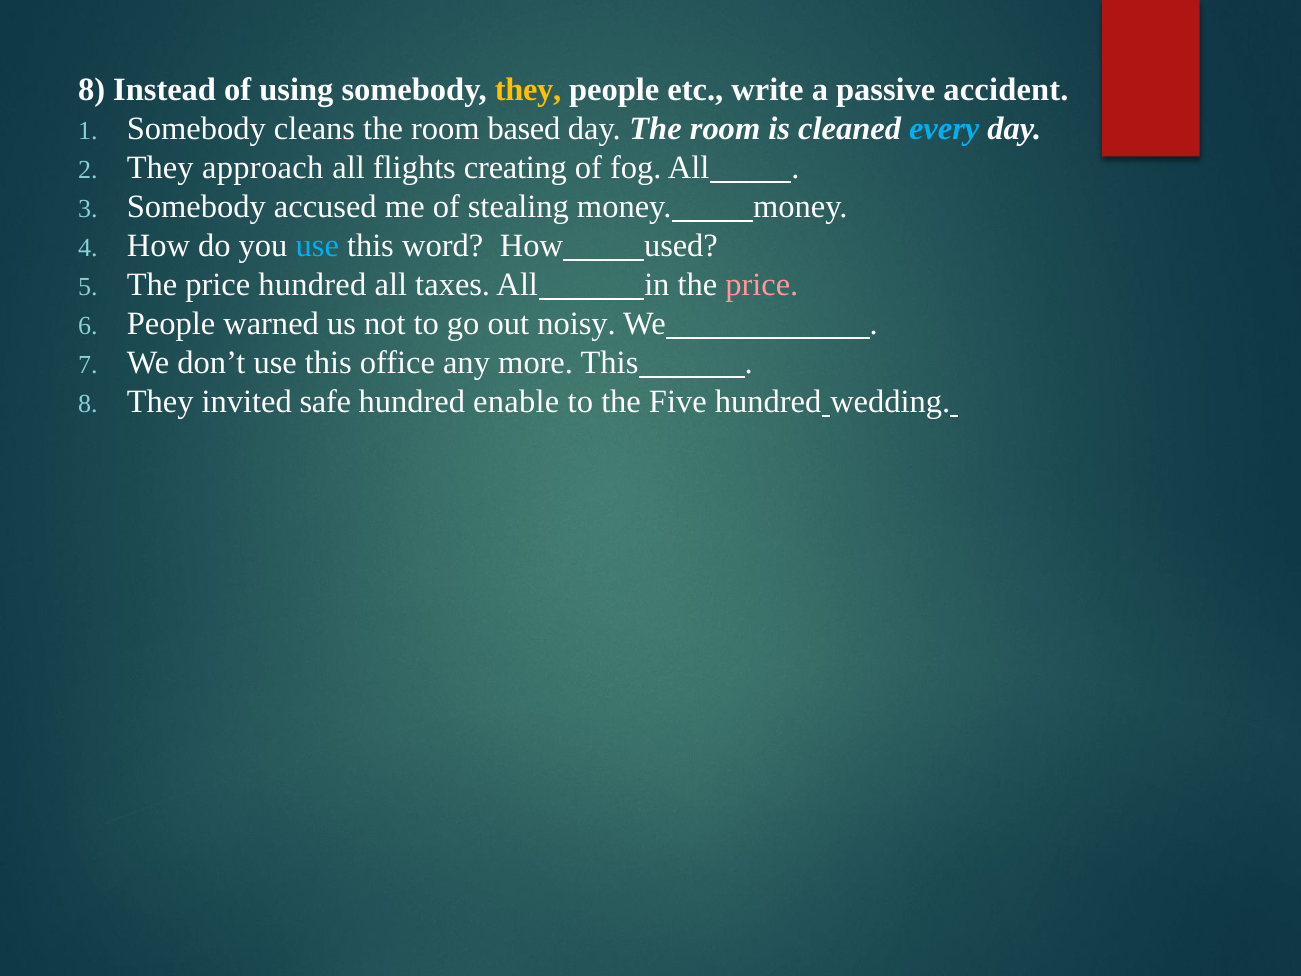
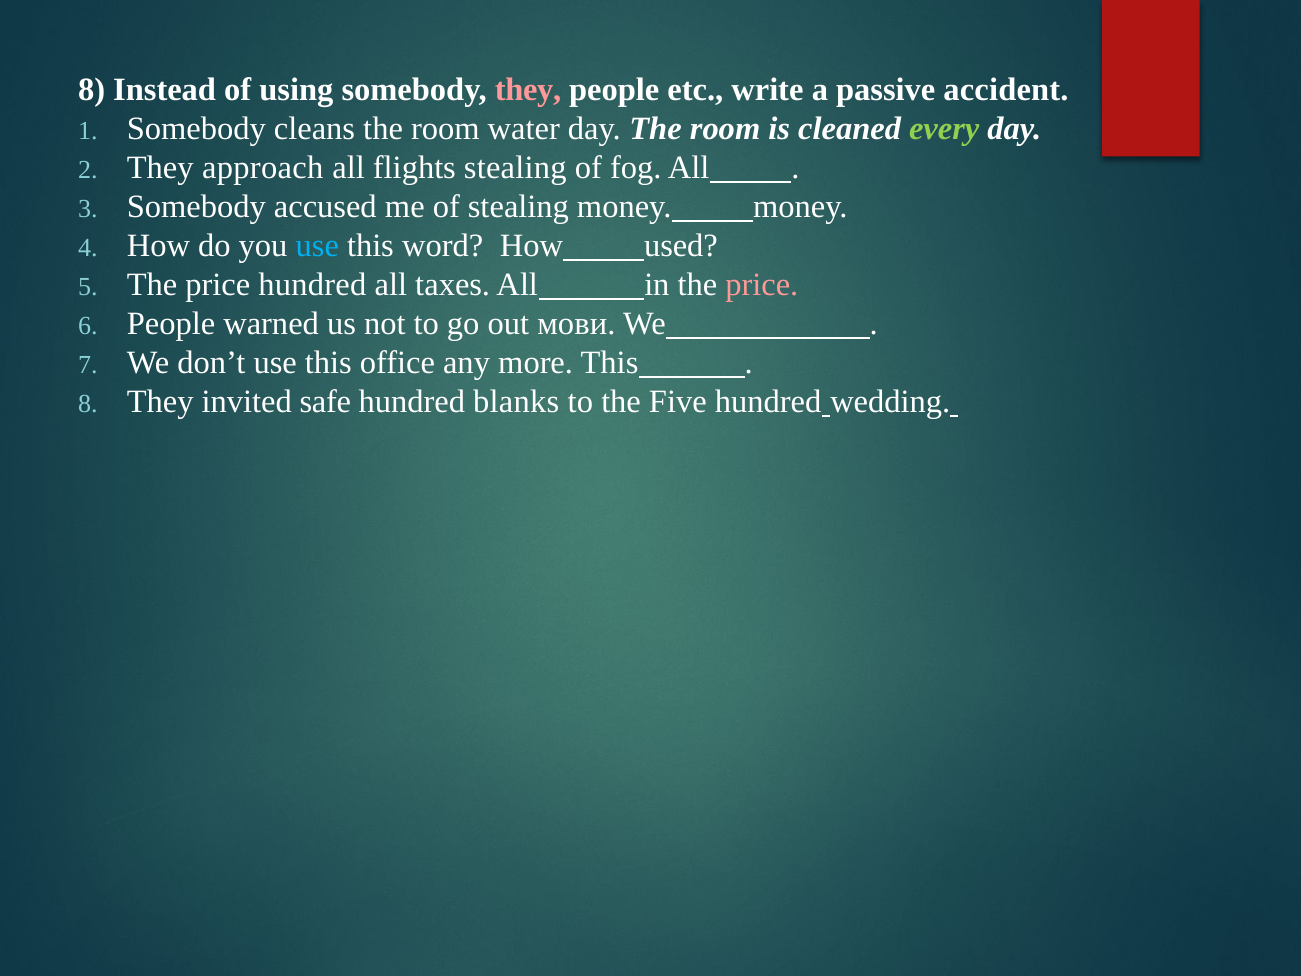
they colour: yellow -> pink (528, 89)
based: based -> water (524, 128)
every colour: light blue -> light green (944, 128)
flights creating: creating -> stealing (515, 167)
noisy: noisy -> мови (576, 323)
enable: enable -> blanks (516, 402)
